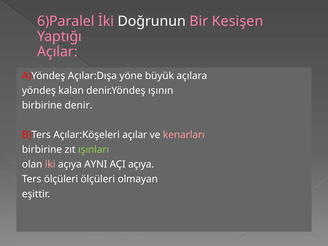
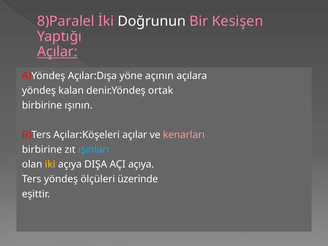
6)Paralel: 6)Paralel -> 8)Paralel (66, 21)
Açılar underline: none -> present (57, 52)
büyük: büyük -> açının (159, 76)
ışının: ışının -> ortak (161, 91)
denir: denir -> ışının (79, 105)
ışınları colour: light green -> light blue (94, 150)
iki colour: pink -> yellow (50, 164)
AYNI: AYNI -> DIŞA (96, 164)
Ters ölçüleri: ölçüleri -> yöndeş (61, 179)
olmayan: olmayan -> üzerinde (138, 179)
